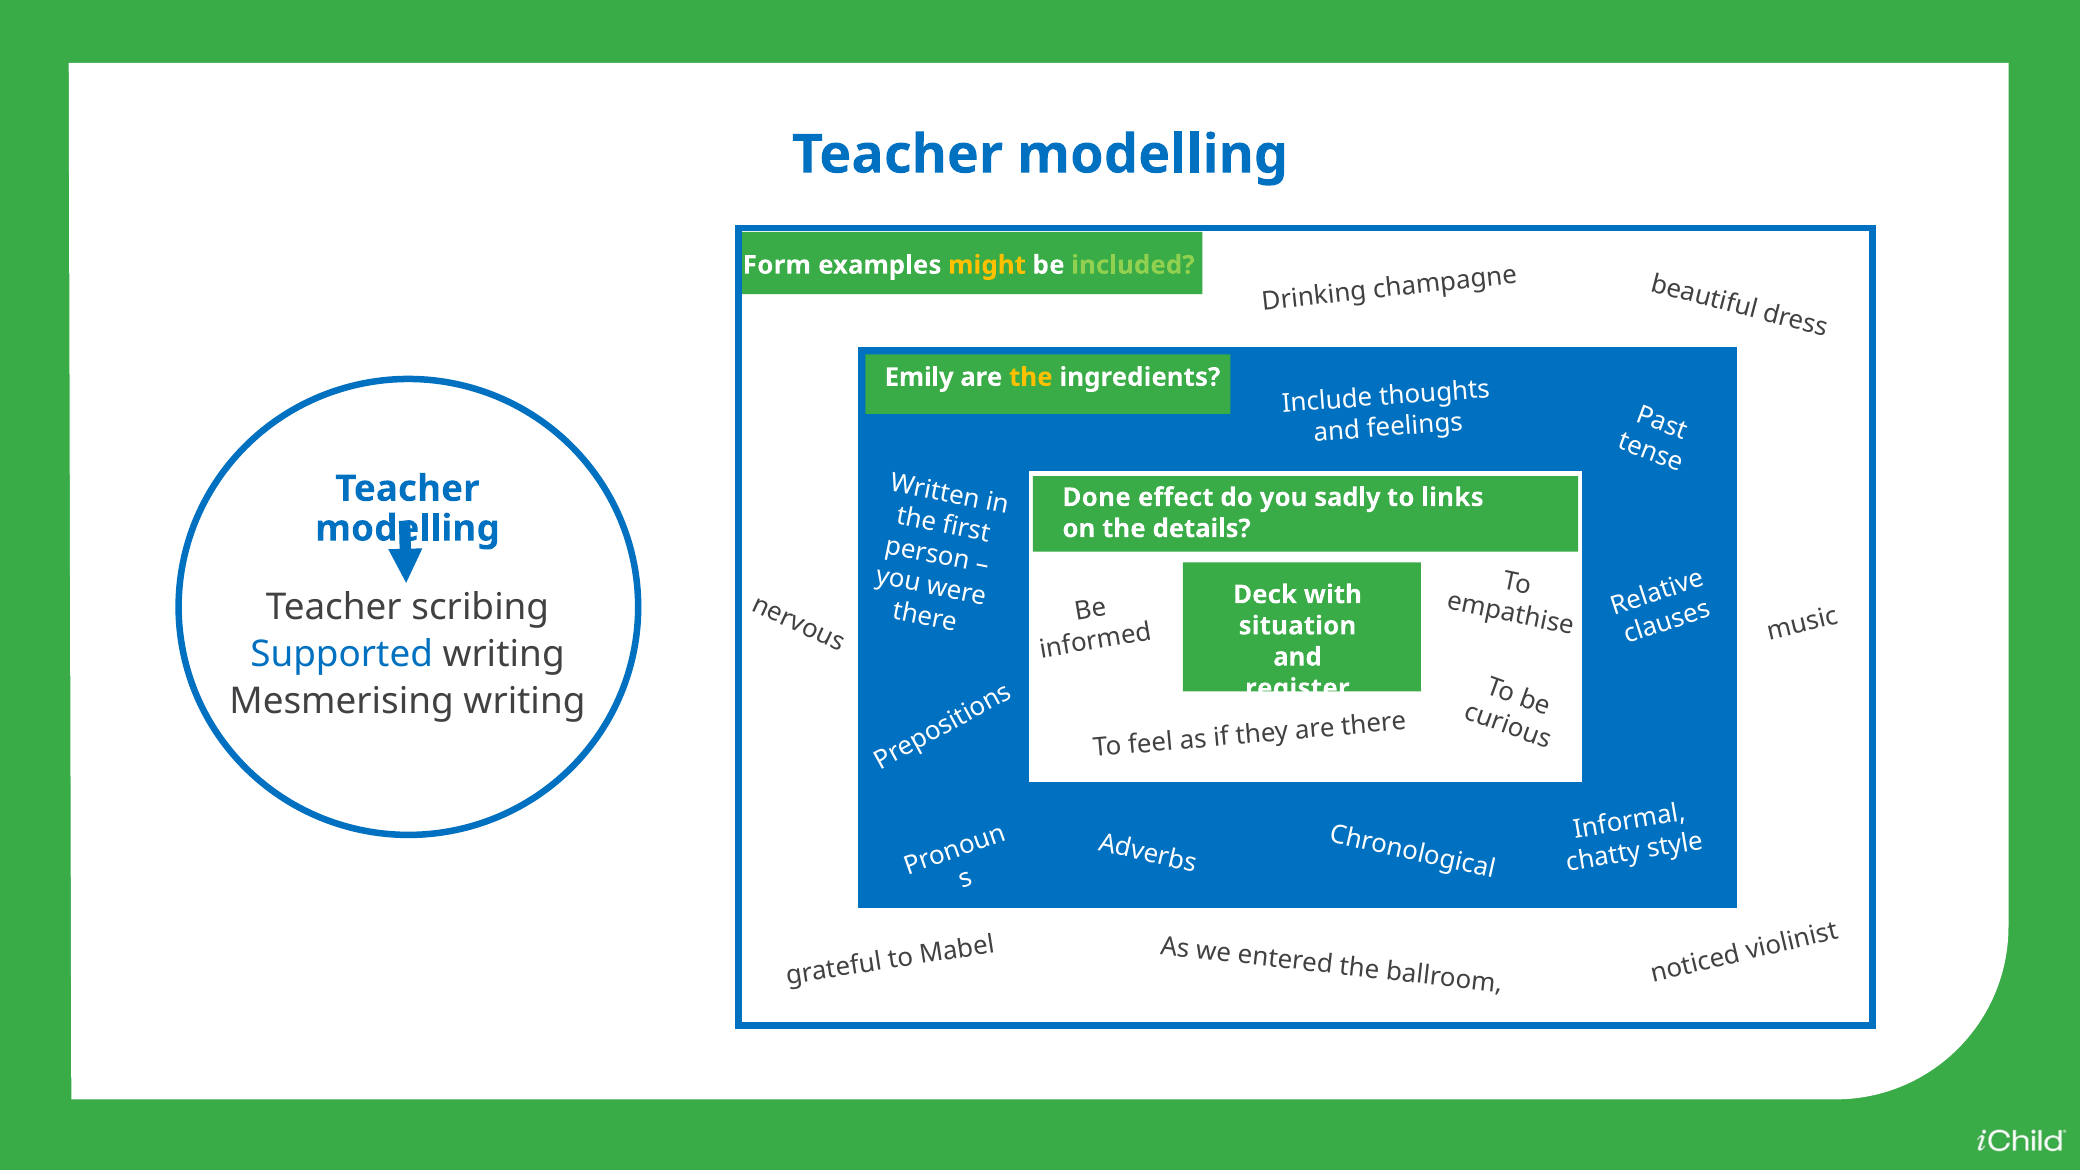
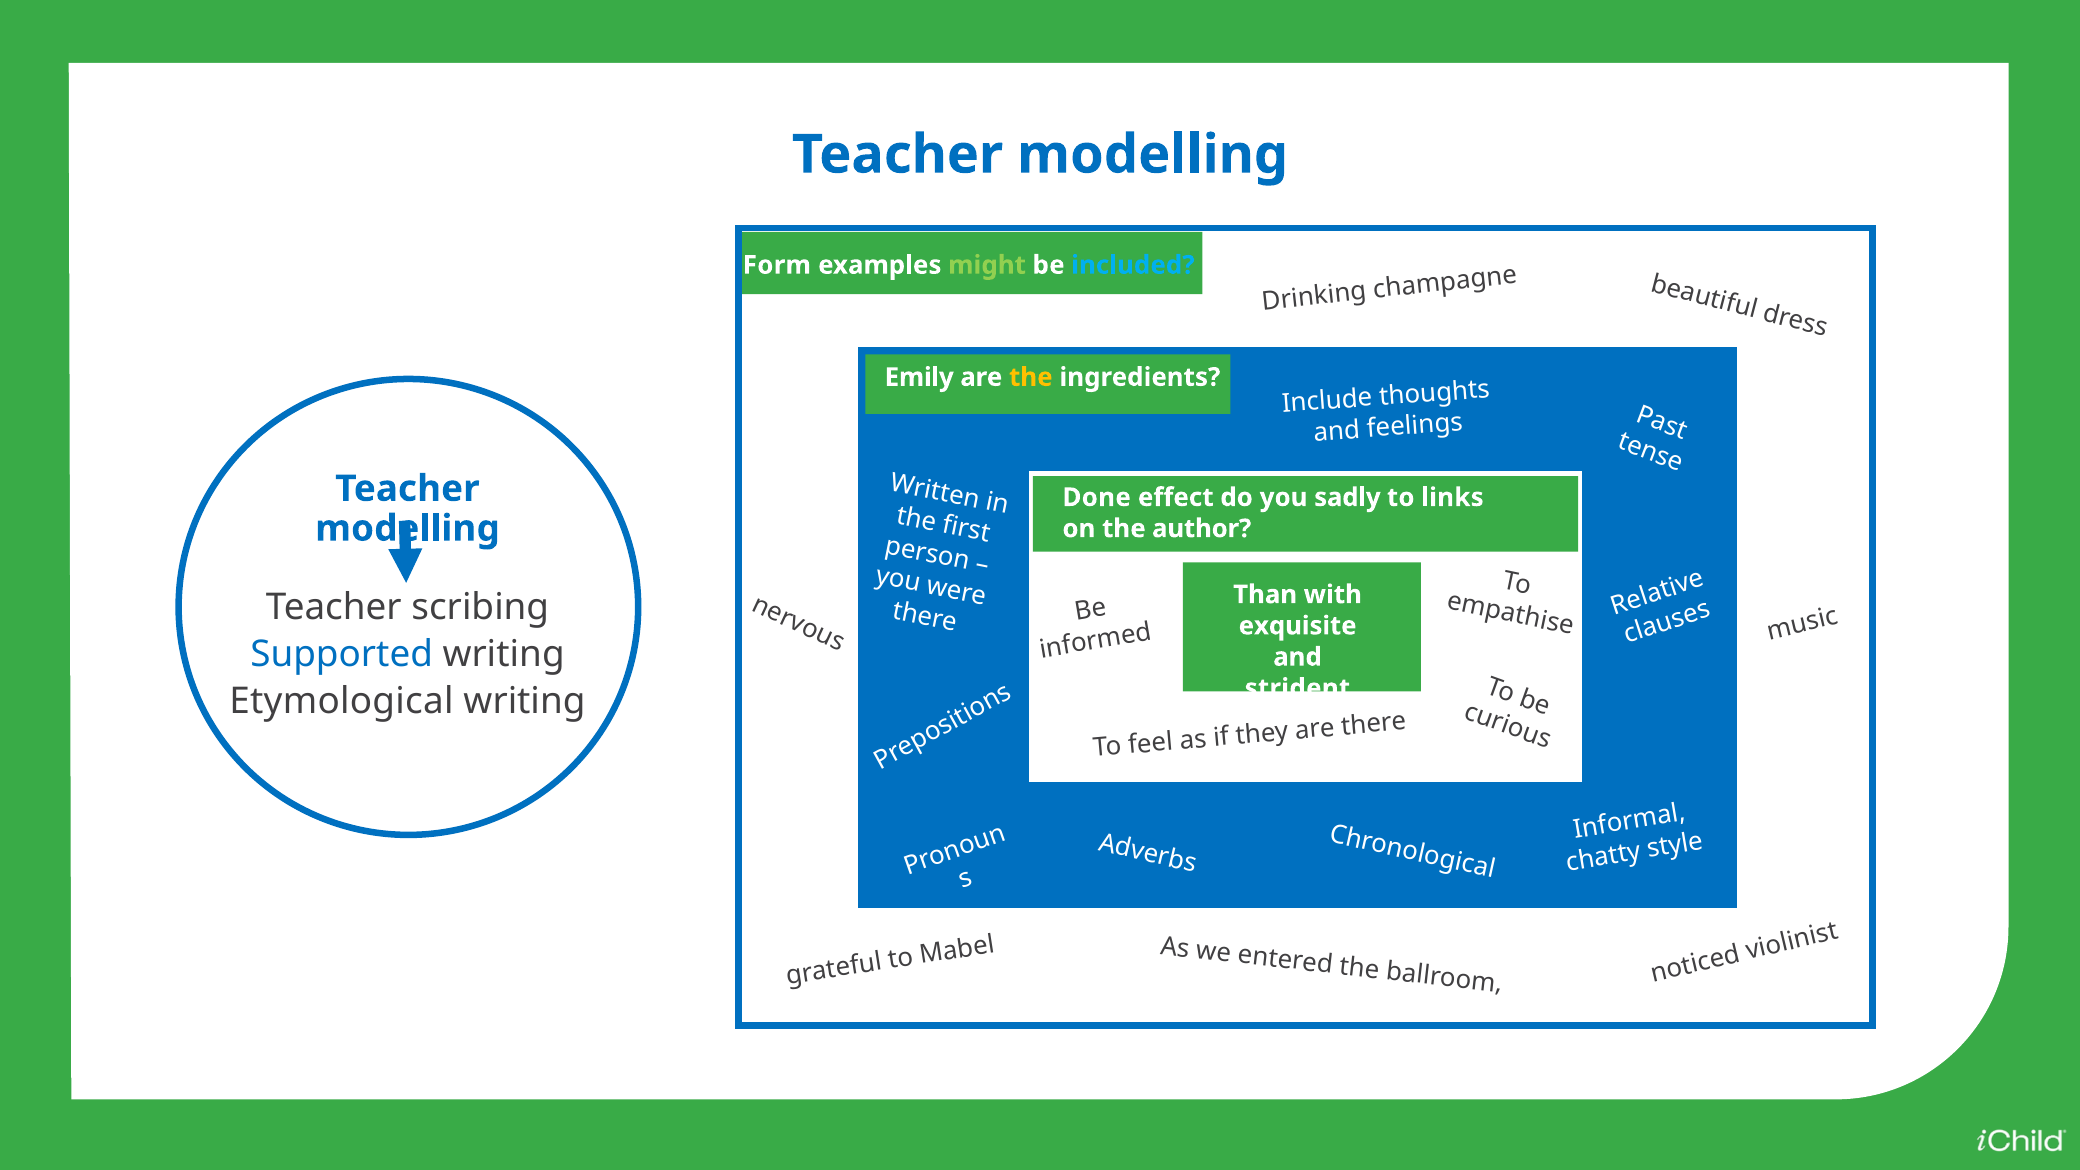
might colour: yellow -> light green (987, 265)
included colour: light green -> light blue (1133, 265)
details: details -> author (1202, 529)
Deck: Deck -> Than (1265, 595)
situation: situation -> exquisite (1298, 626)
register: register -> strident (1297, 688)
Mesmerising: Mesmerising -> Etymological (341, 702)
